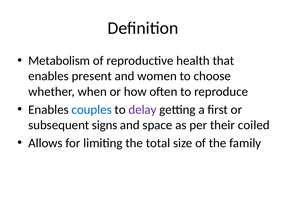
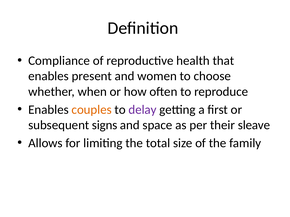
Metabolism: Metabolism -> Compliance (59, 61)
couples colour: blue -> orange (92, 110)
coiled: coiled -> sleave (254, 125)
